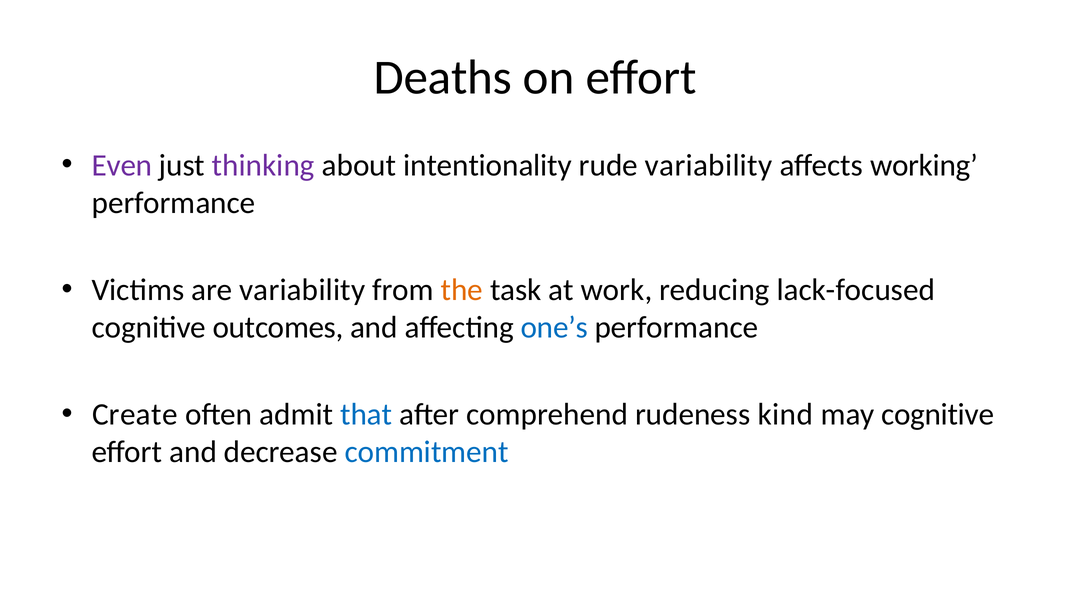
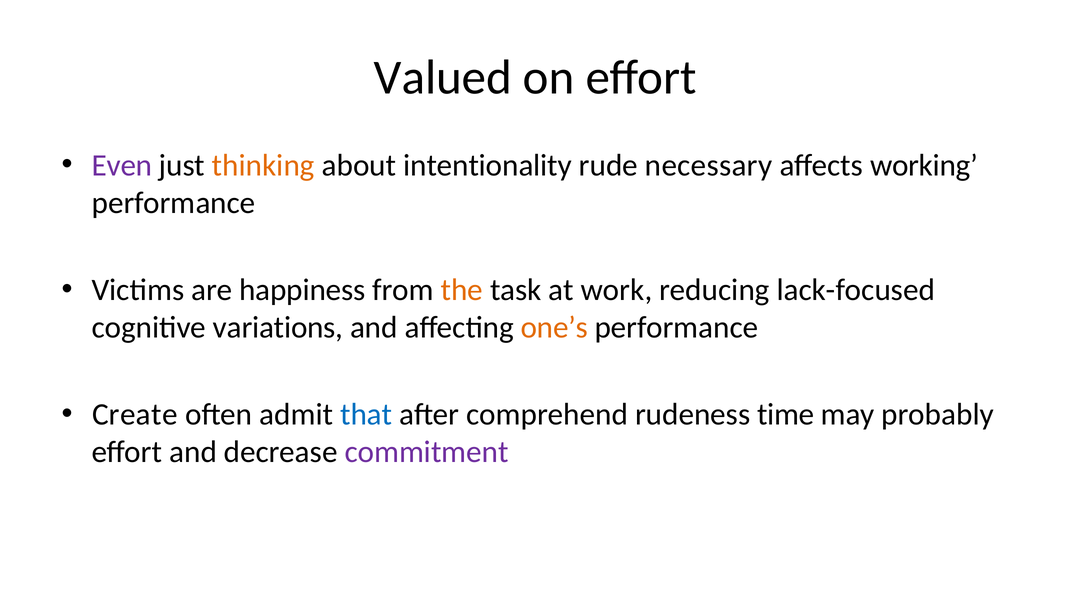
Deaths: Deaths -> Valued (443, 78)
thinking colour: purple -> orange (263, 165)
rude variability: variability -> necessary (709, 165)
are variability: variability -> happiness (302, 290)
outcomes: outcomes -> variations (278, 328)
one’s colour: blue -> orange (554, 328)
kind: kind -> time (786, 415)
may cognitive: cognitive -> probably (938, 415)
commitment colour: blue -> purple (427, 452)
